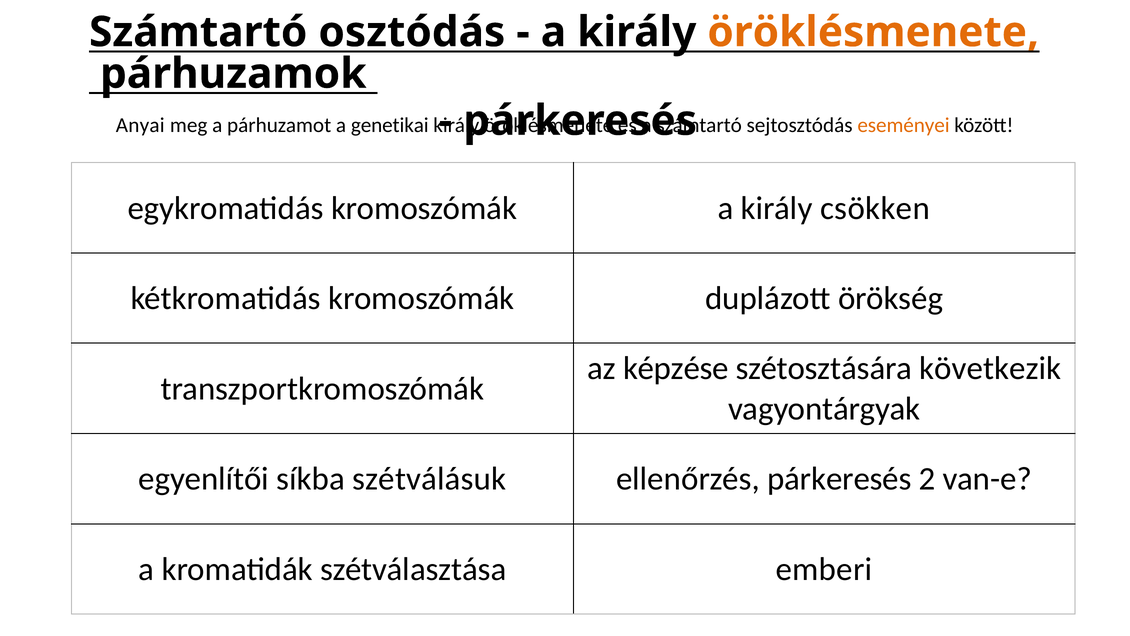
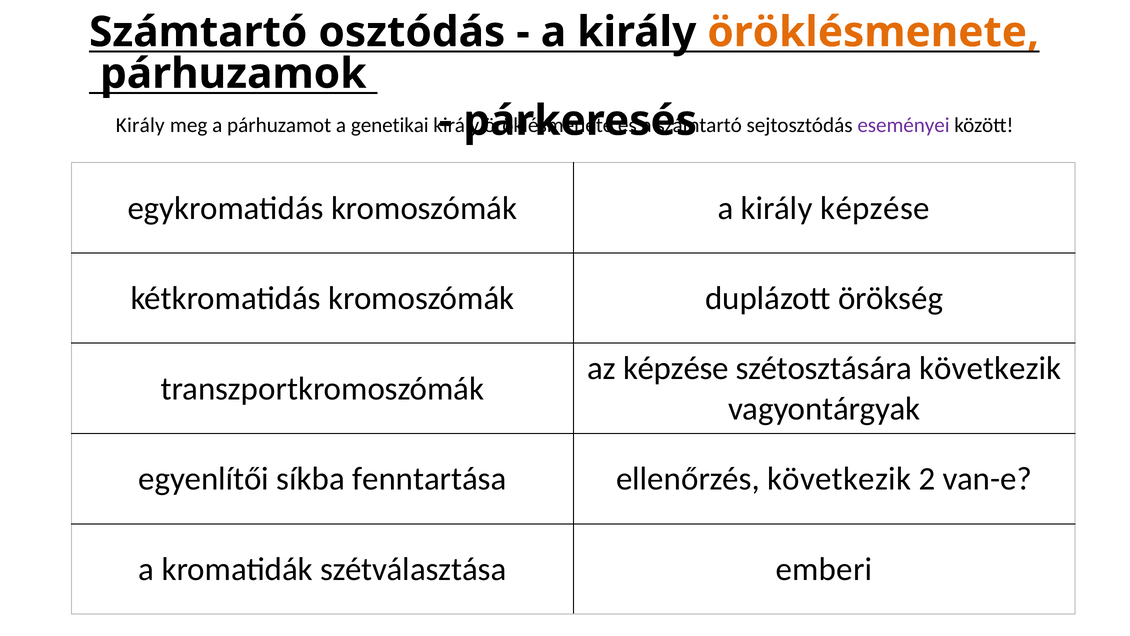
Anyai: Anyai -> Király (140, 125)
eseményei colour: orange -> purple (904, 125)
király csökken: csökken -> képzése (875, 208)
szétválásuk: szétválásuk -> fenntartása (429, 479)
ellenőrzés párkeresés: párkeresés -> következik (839, 479)
